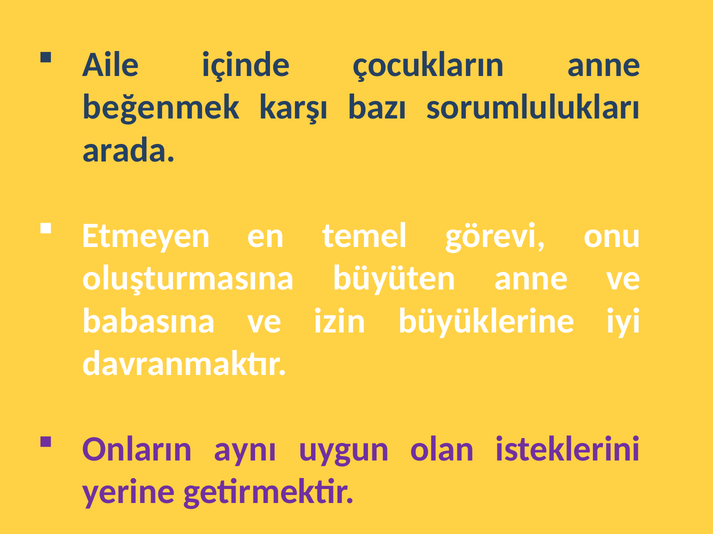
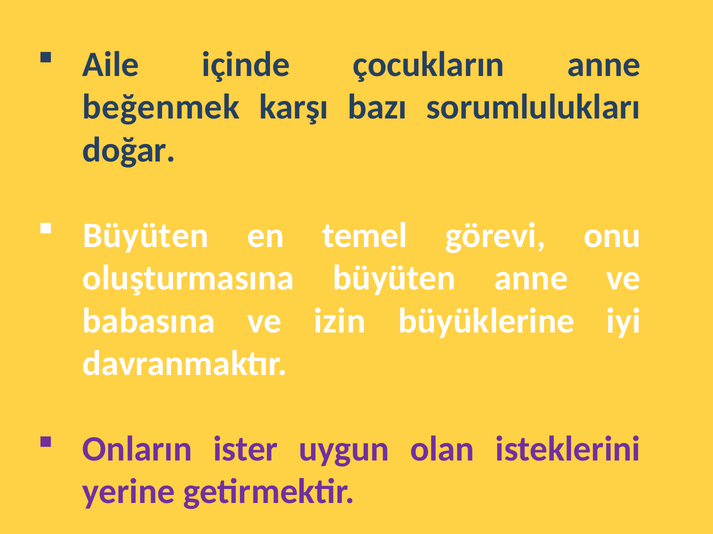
arada: arada -> doğar (129, 150)
Etmeyen: Etmeyen -> Büyüten (146, 236)
aynı: aynı -> ister (246, 450)
